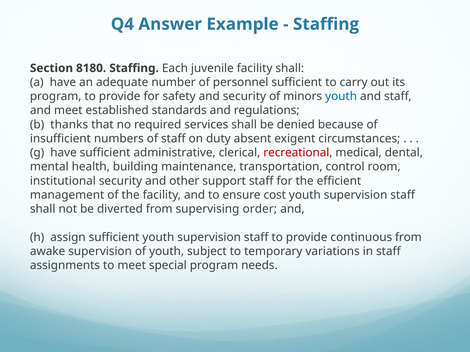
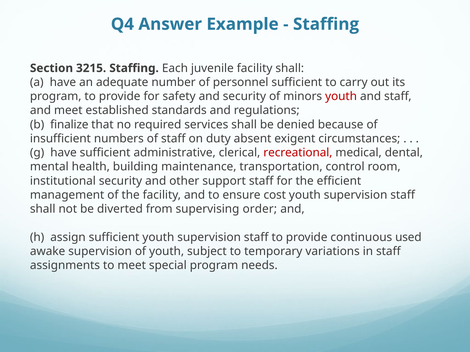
8180: 8180 -> 3215 (91, 68)
youth colour: blue -> red (341, 96)
thanks: thanks -> finalize (69, 125)
continuous from: from -> used (408, 237)
